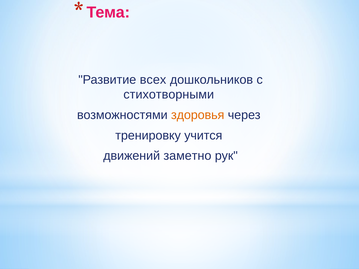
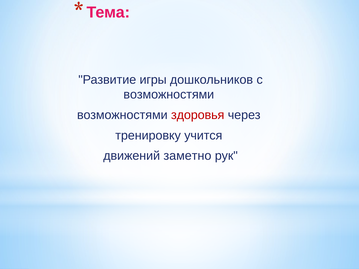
всех: всех -> игры (153, 80)
стихотворными: стихотворными -> возможностями (169, 95)
здоровья colour: orange -> red (198, 115)
